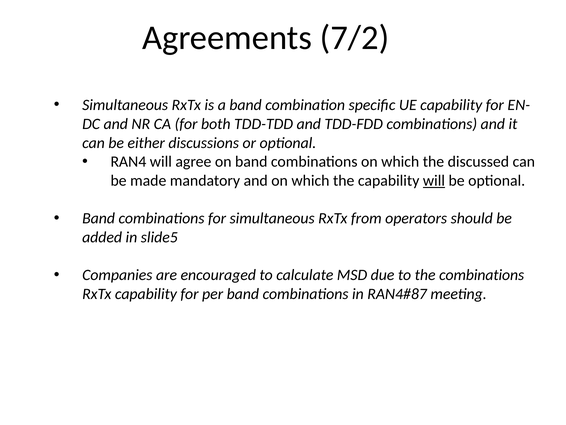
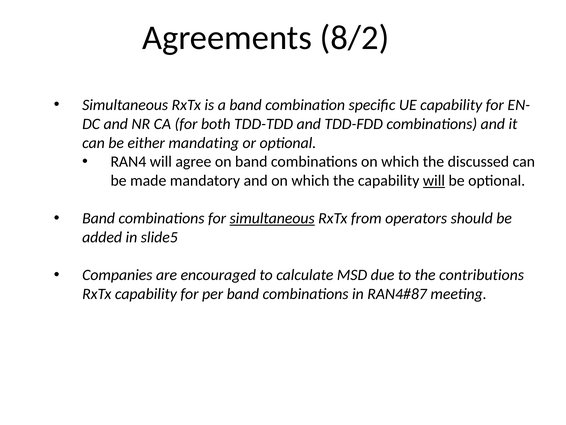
7/2: 7/2 -> 8/2 (355, 38)
discussions: discussions -> mandating (204, 143)
simultaneous underline: none -> present (272, 218)
the combinations: combinations -> contributions (482, 275)
